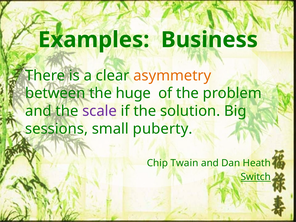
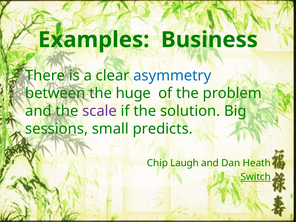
asymmetry colour: orange -> blue (172, 76)
puberty: puberty -> predicts (163, 129)
Twain: Twain -> Laugh (185, 163)
